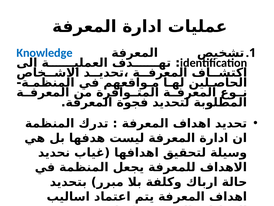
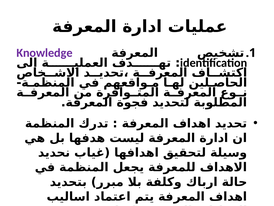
Knowledge colour: blue -> purple (45, 53)
